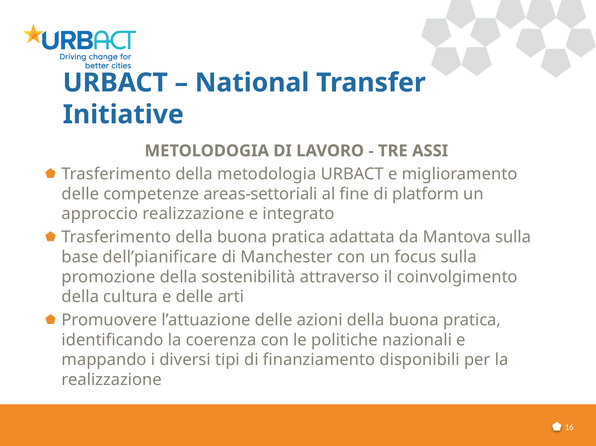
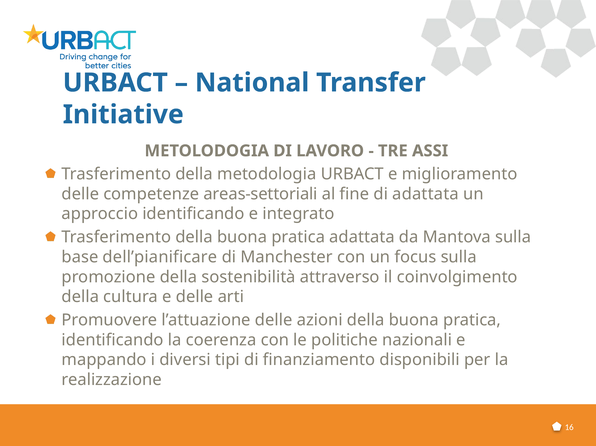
di platform: platform -> adattata (426, 194)
approccio realizzazione: realizzazione -> identificando (193, 214)
